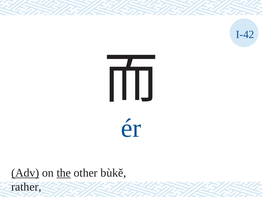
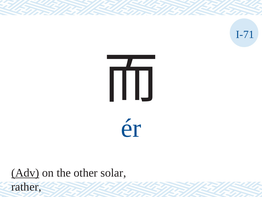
I-42: I-42 -> I-71 (245, 34)
the underline: present -> none (64, 172)
bùkě: bùkě -> solar (113, 172)
